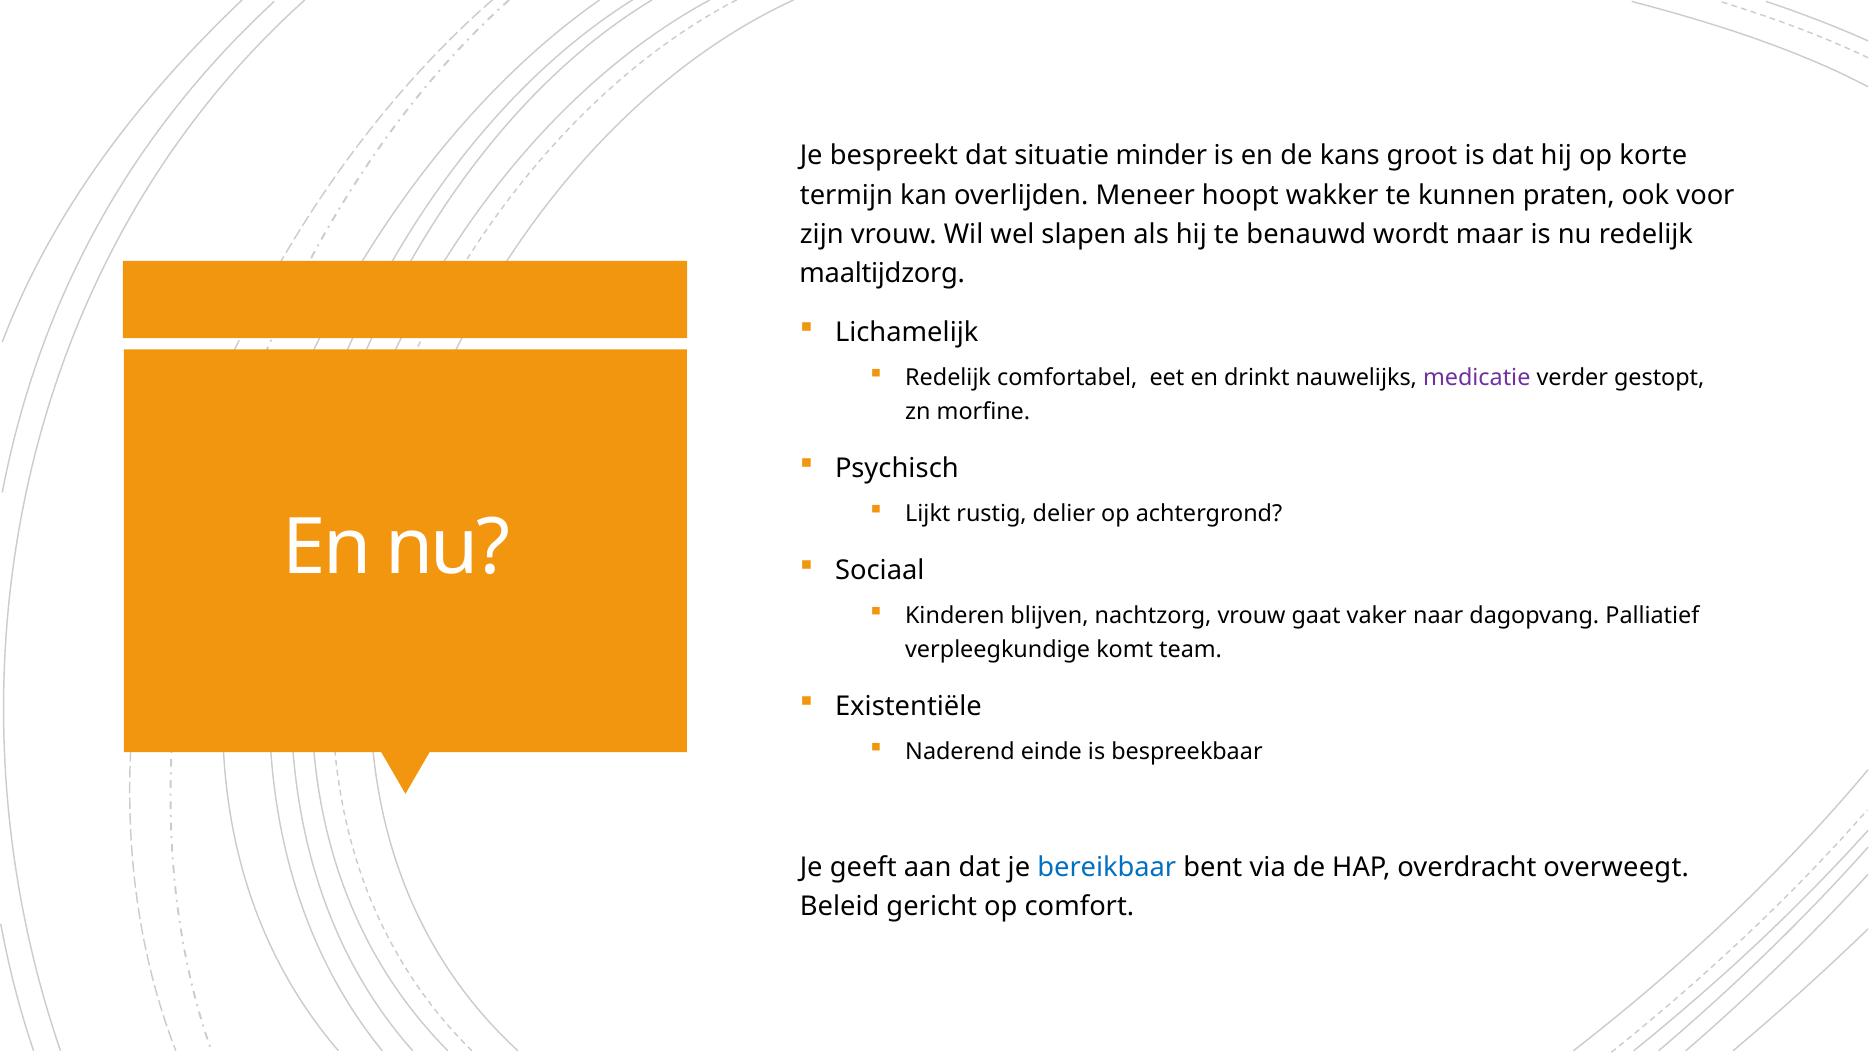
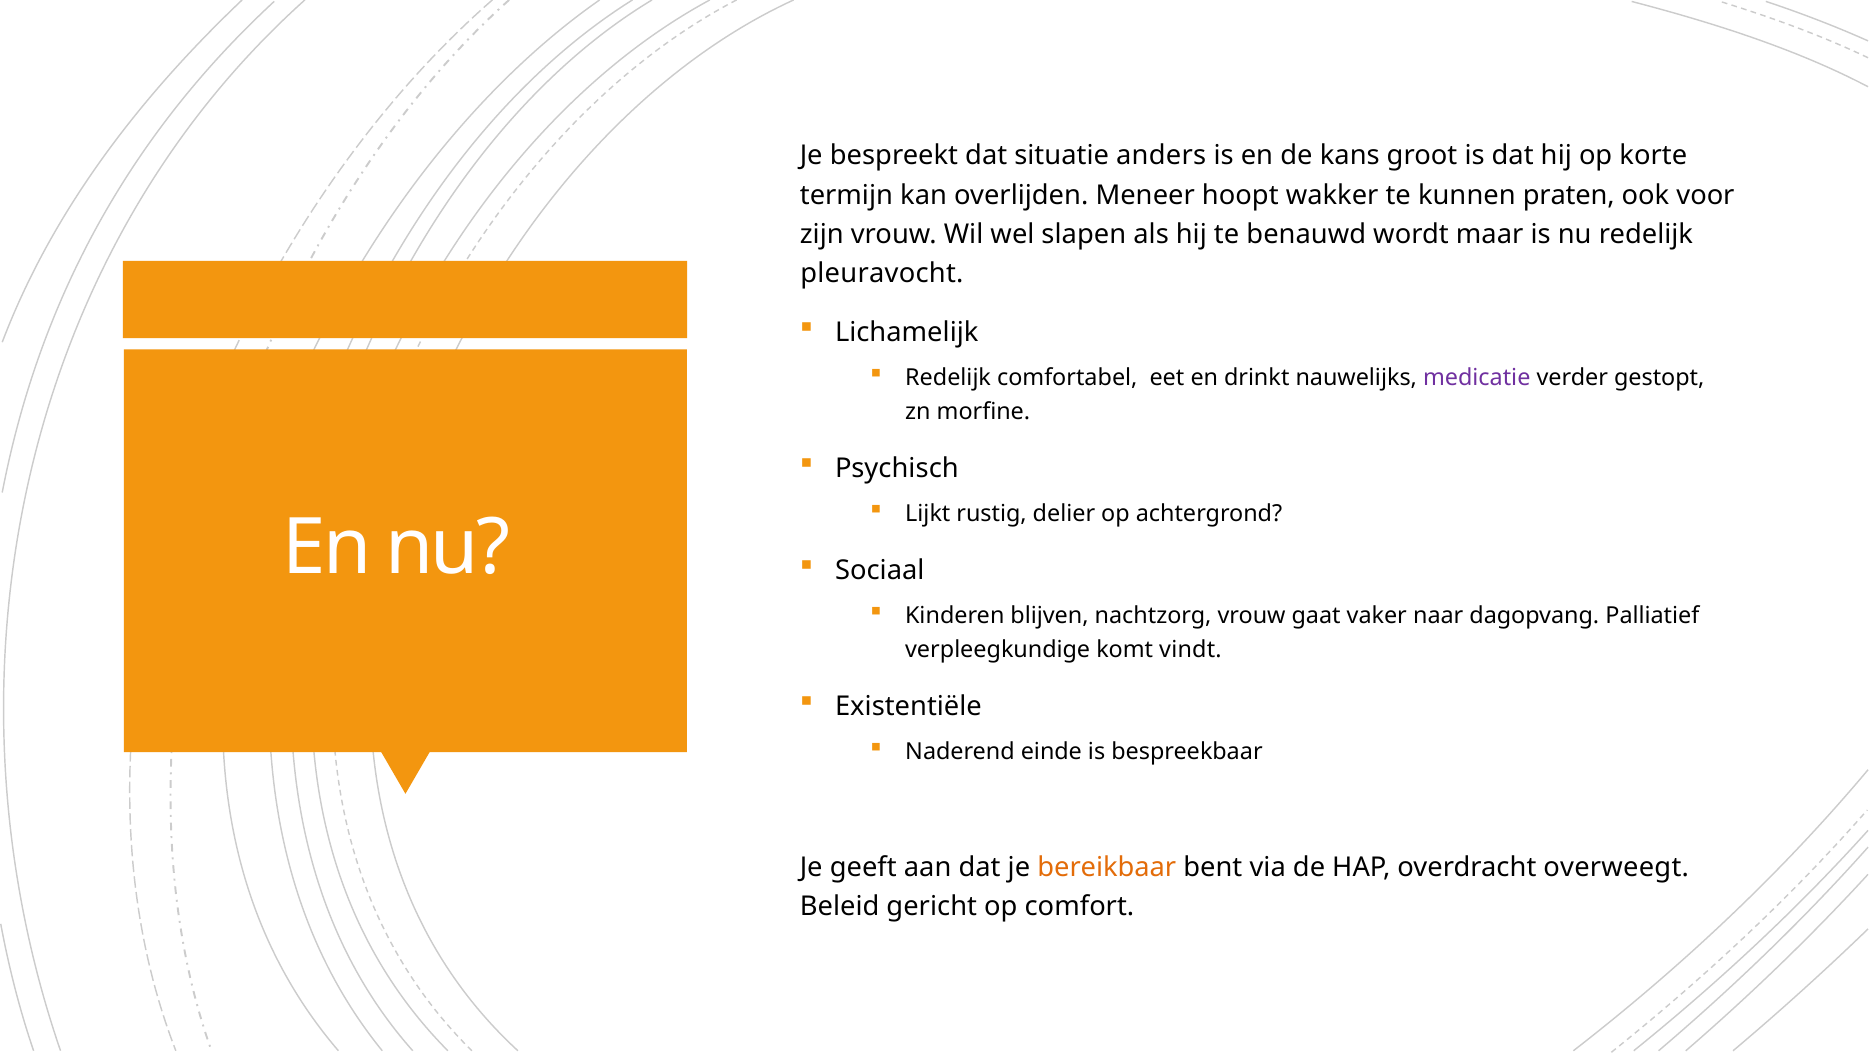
minder: minder -> anders (1161, 156)
maaltijdzorg: maaltijdzorg -> pleuravocht (882, 274)
team: team -> vindt (1190, 650)
bereikbaar colour: blue -> orange (1107, 868)
